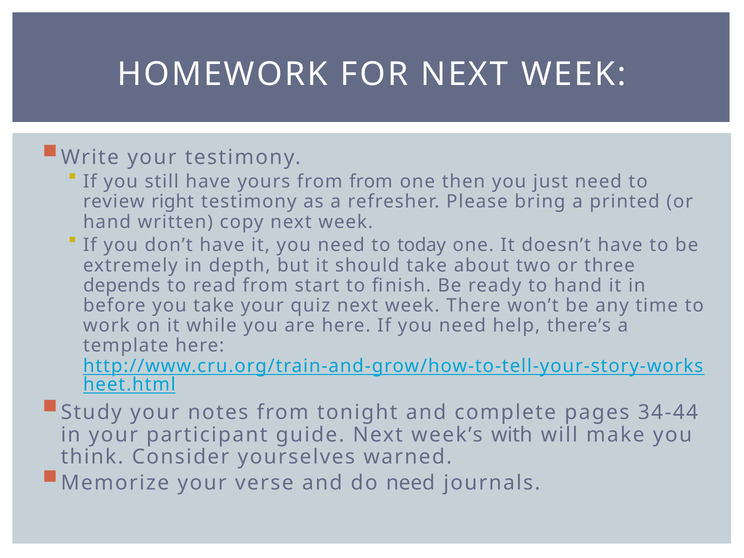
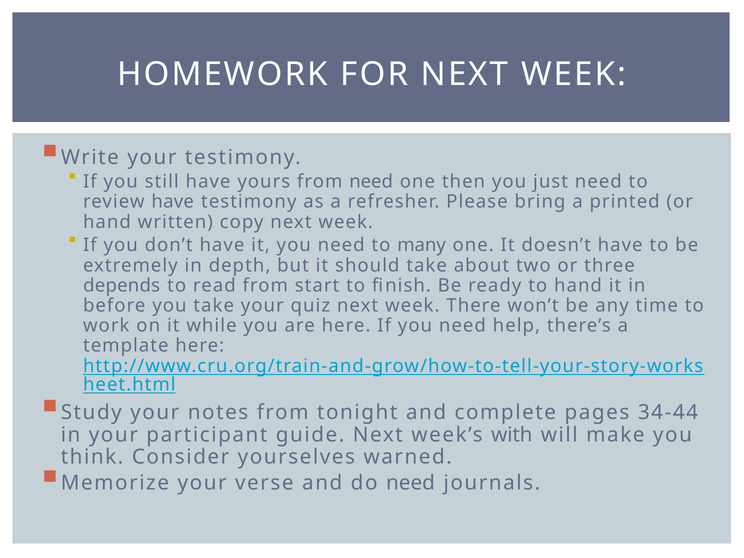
from from: from -> need (371, 182)
review right: right -> have (173, 202)
today: today -> many (422, 245)
